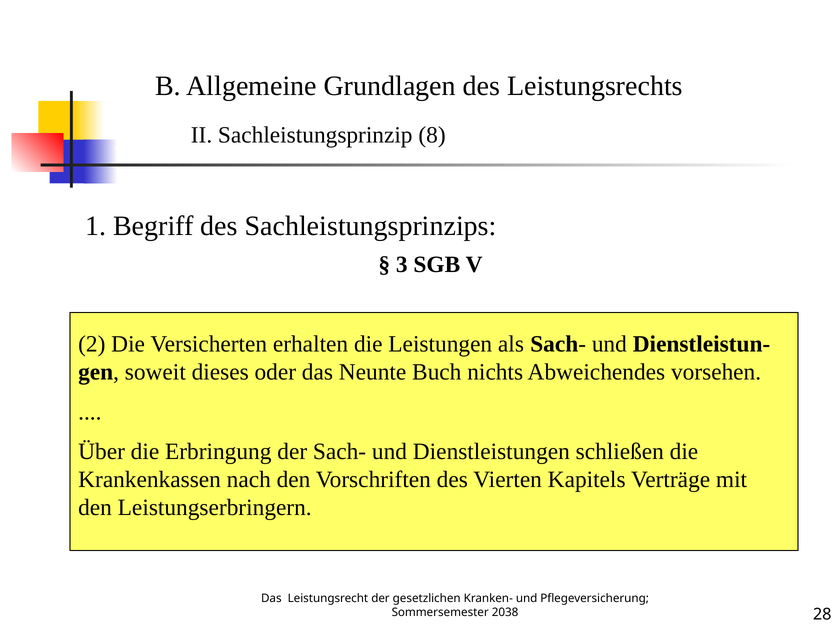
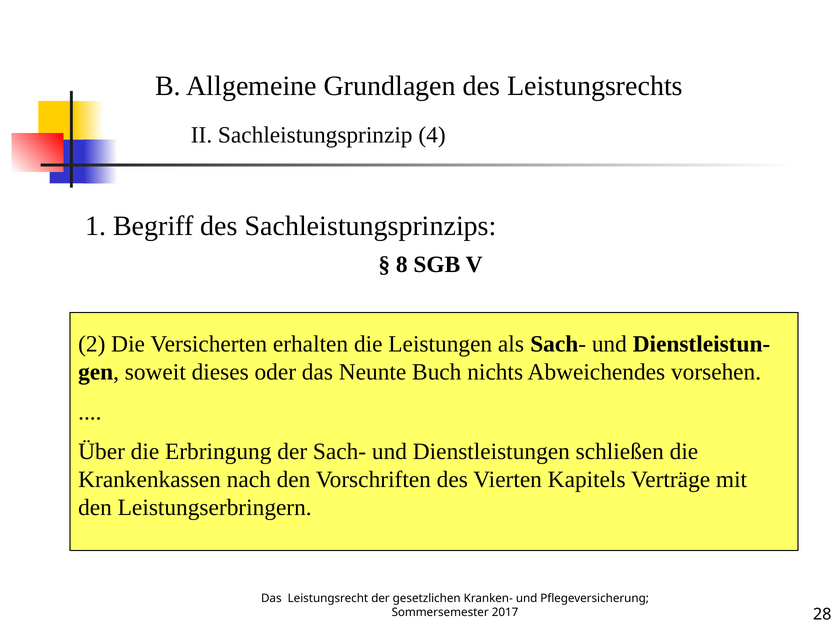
8: 8 -> 4 (432, 135)
3: 3 -> 8 (402, 265)
2038: 2038 -> 2017 (505, 613)
